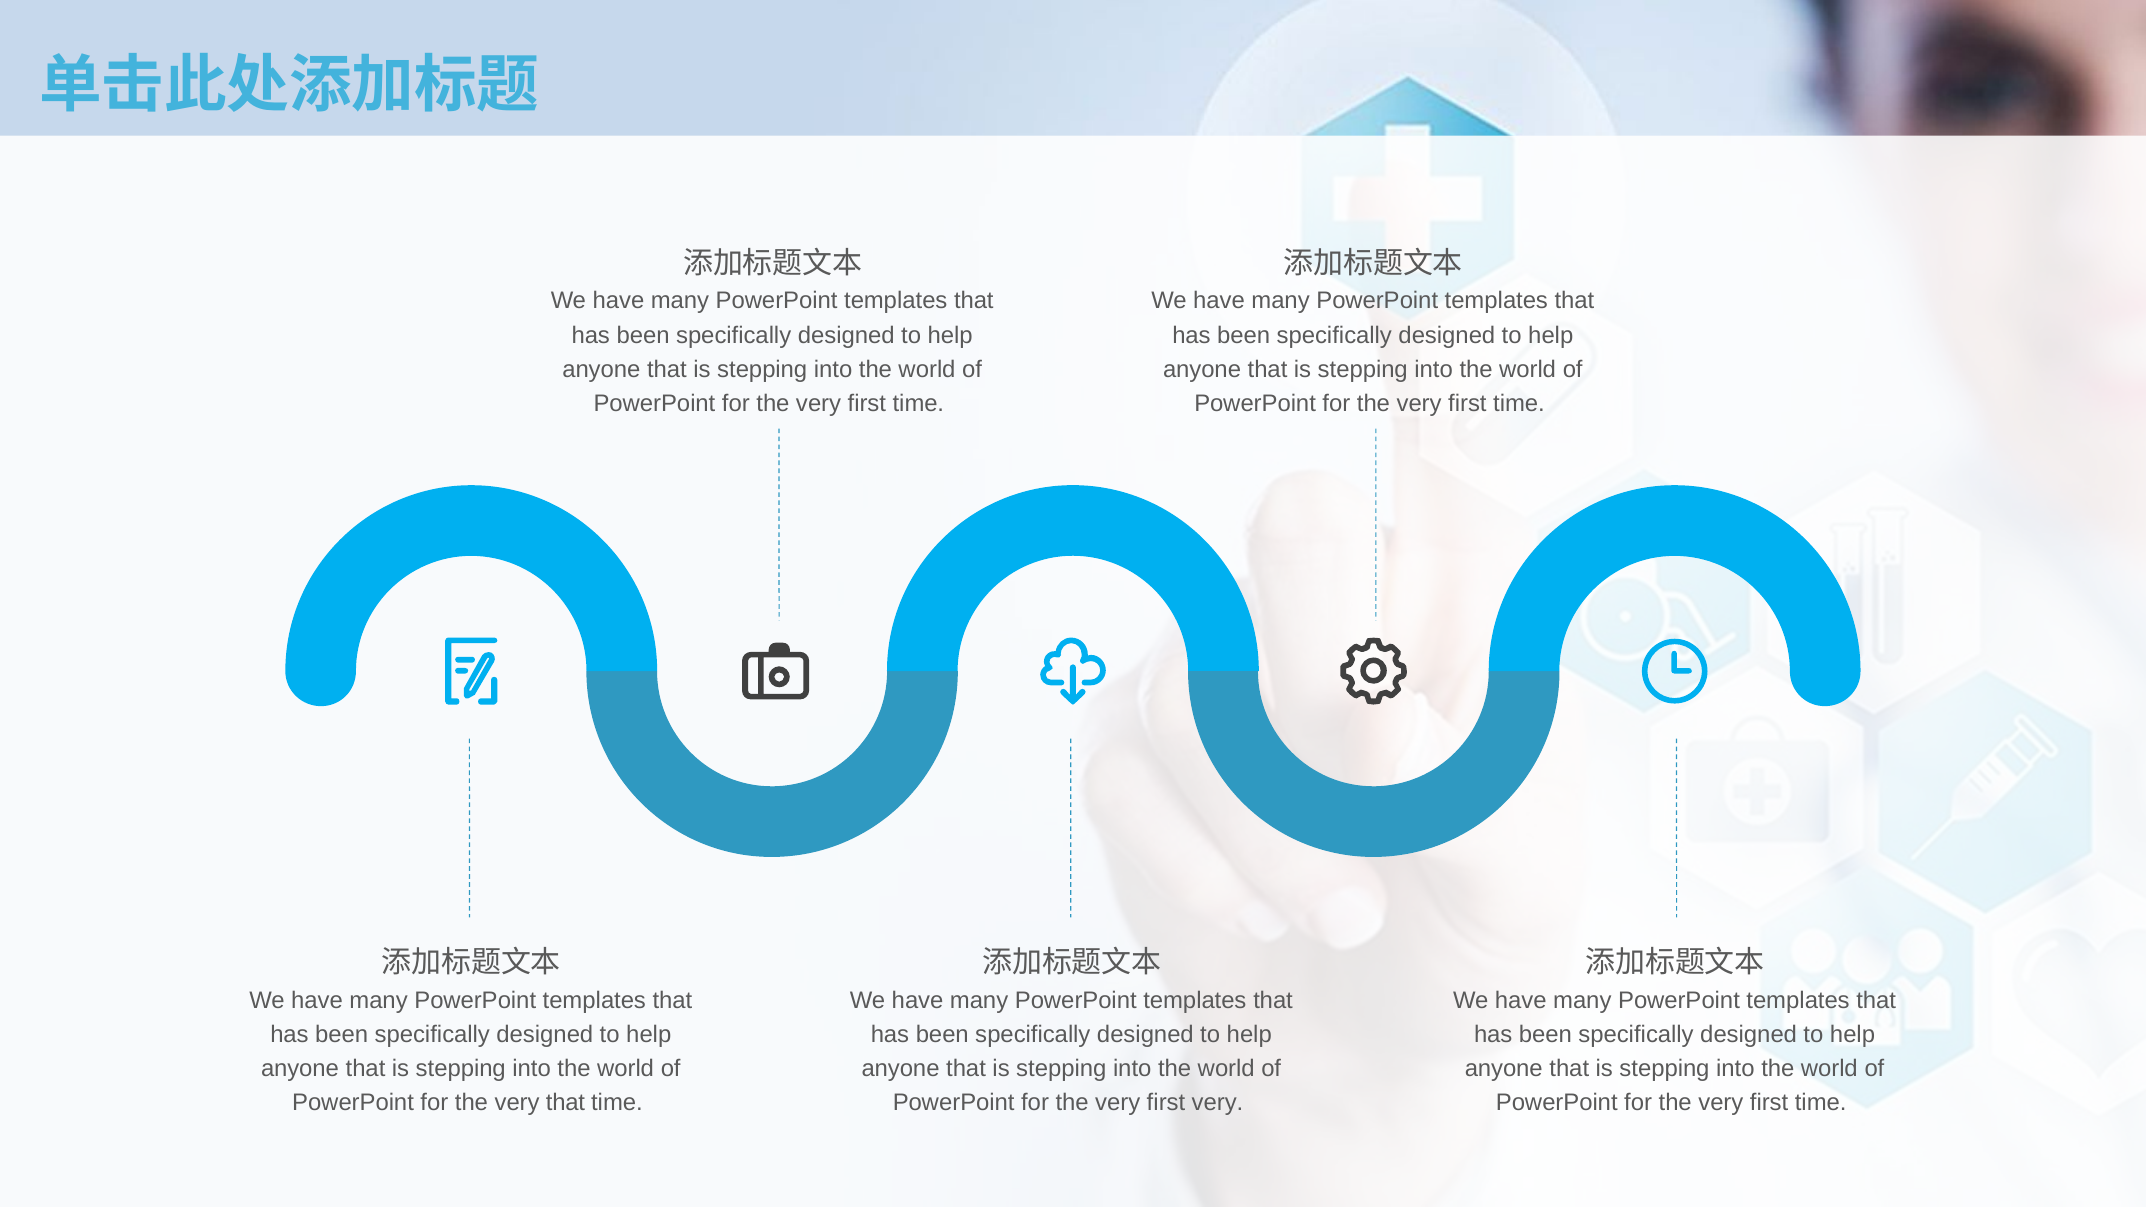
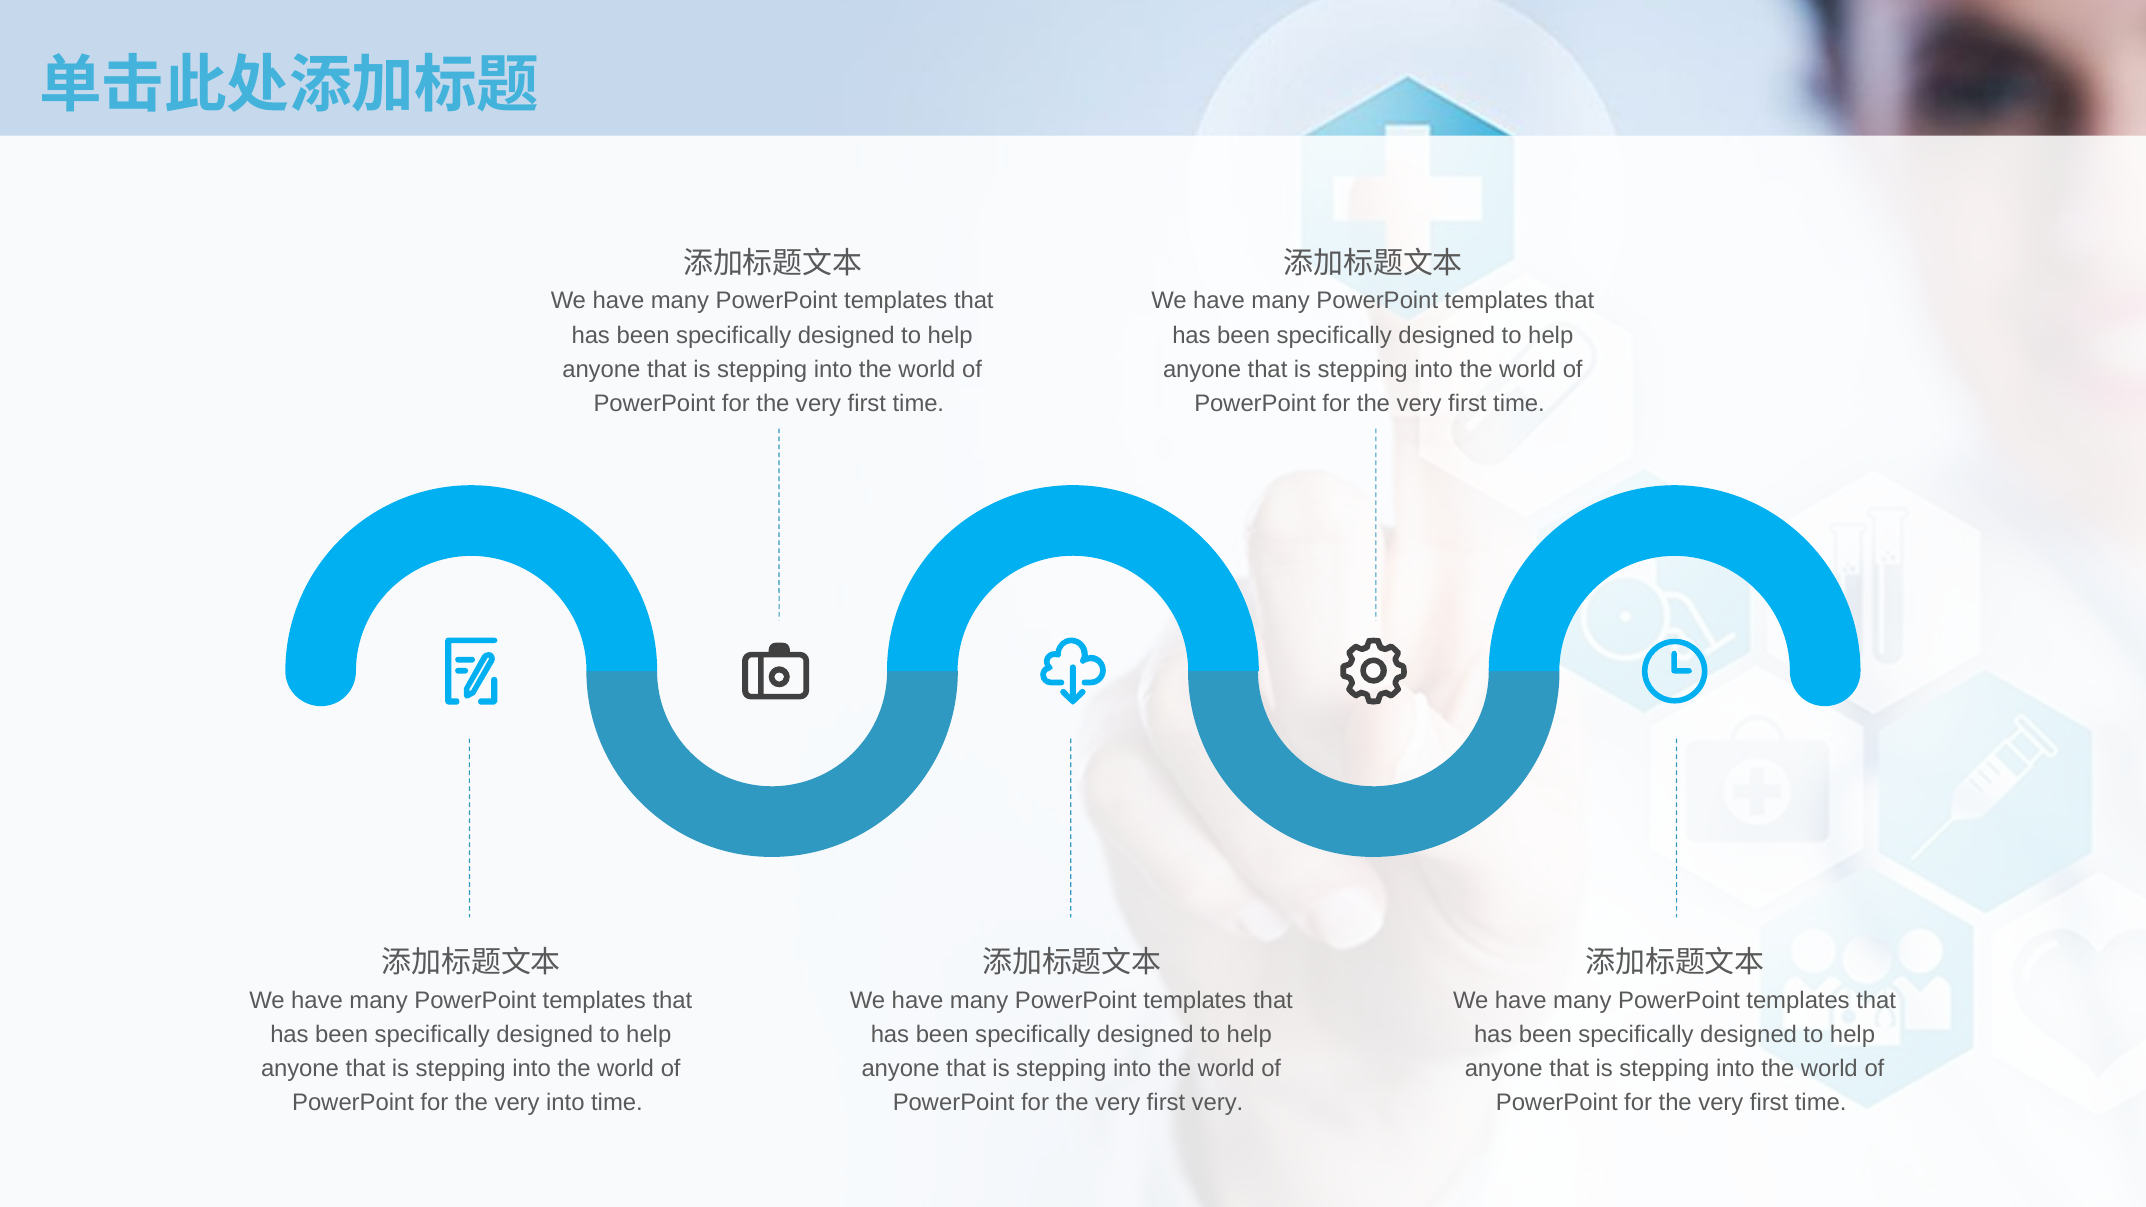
very that: that -> into (565, 1103)
